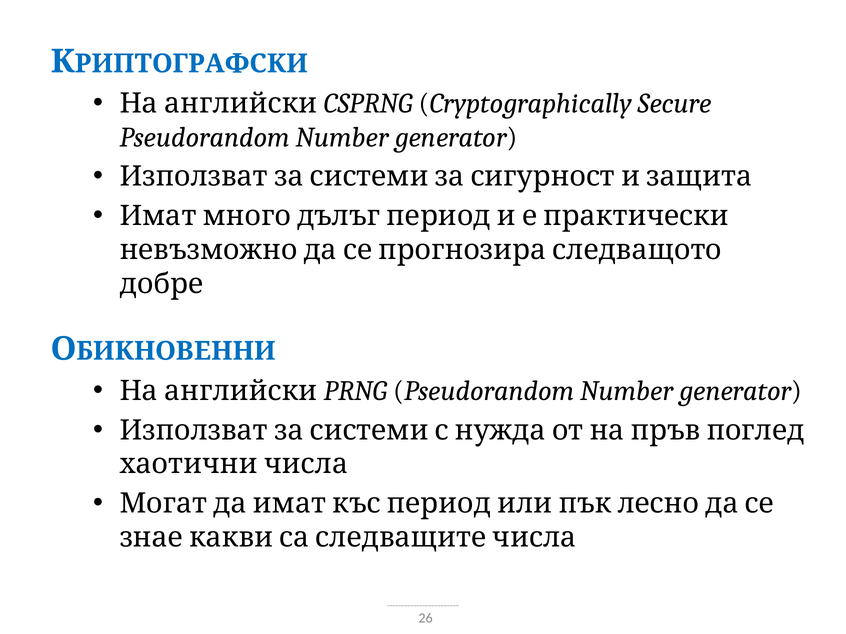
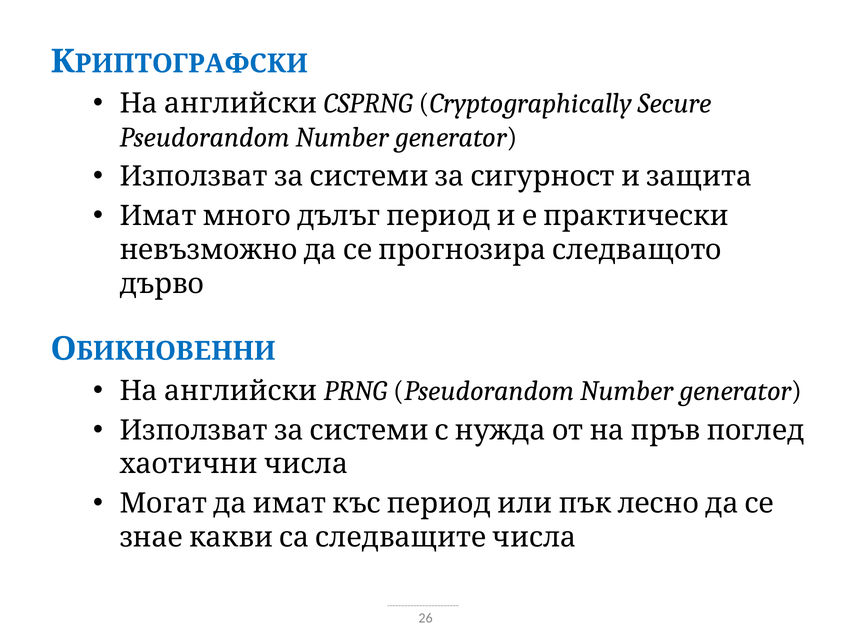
добре: добре -> дърво (162, 284)
